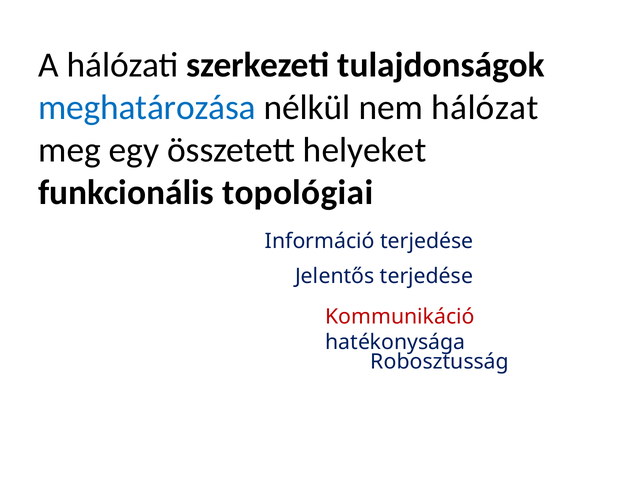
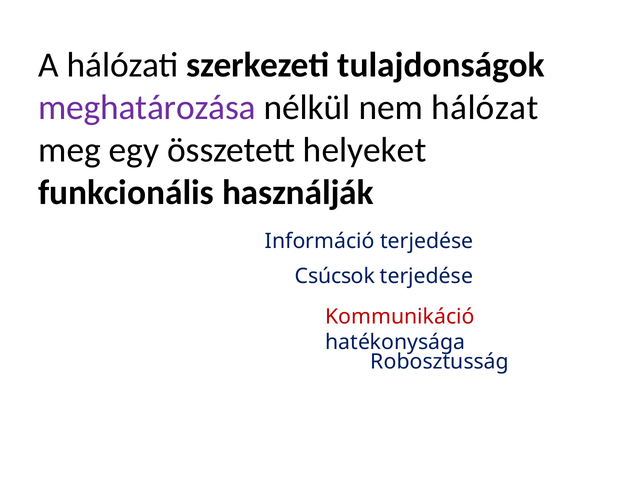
meghatározása colour: blue -> purple (147, 108)
topológiai: topológiai -> használják (298, 193)
Jelentős: Jelentős -> Csúcsok (335, 277)
